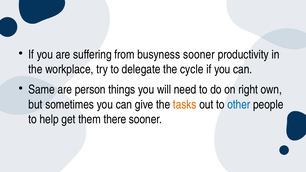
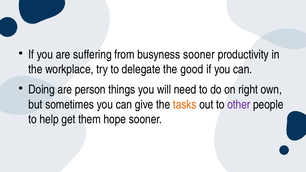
cycle: cycle -> good (192, 69)
Same: Same -> Doing (42, 90)
other colour: blue -> purple (239, 105)
there: there -> hope (115, 119)
